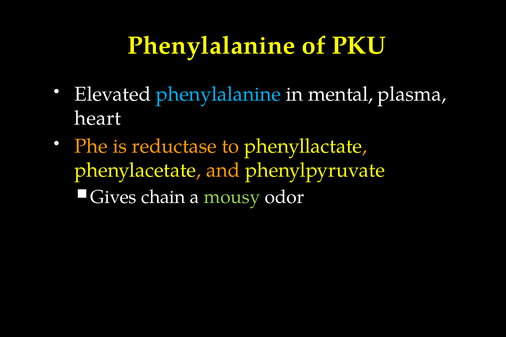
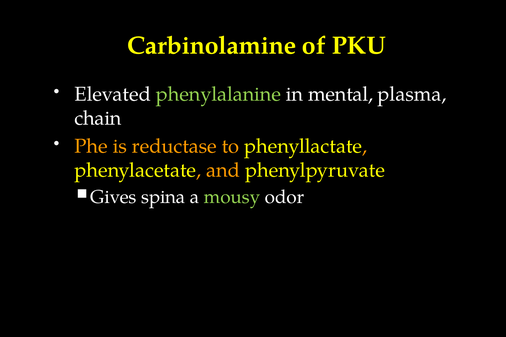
Phenylalanine: Phenylalanine -> Carbinolamine (212, 46)
phenylalanine colour: light blue -> light green (218, 94)
heart: heart -> chain (98, 118)
chain: chain -> spina (163, 197)
